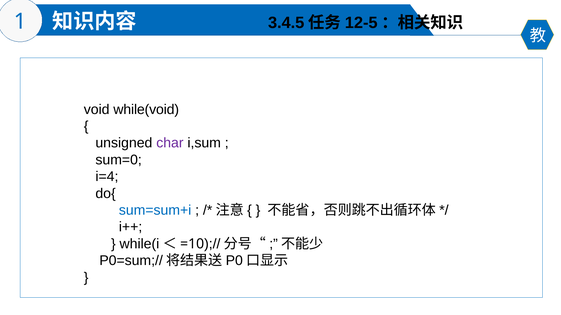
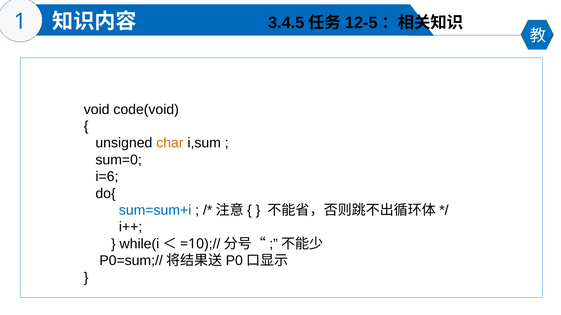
while(void: while(void -> code(void (146, 110)
char colour: purple -> orange (170, 143)
i=4: i=4 -> i=6 (107, 177)
